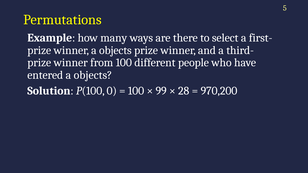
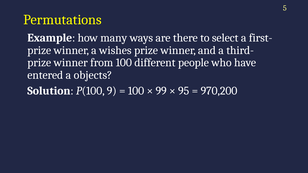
winner a objects: objects -> wishes (115, 50)
0: 0 -> 9 (112, 91)
28: 28 -> 95 (184, 91)
